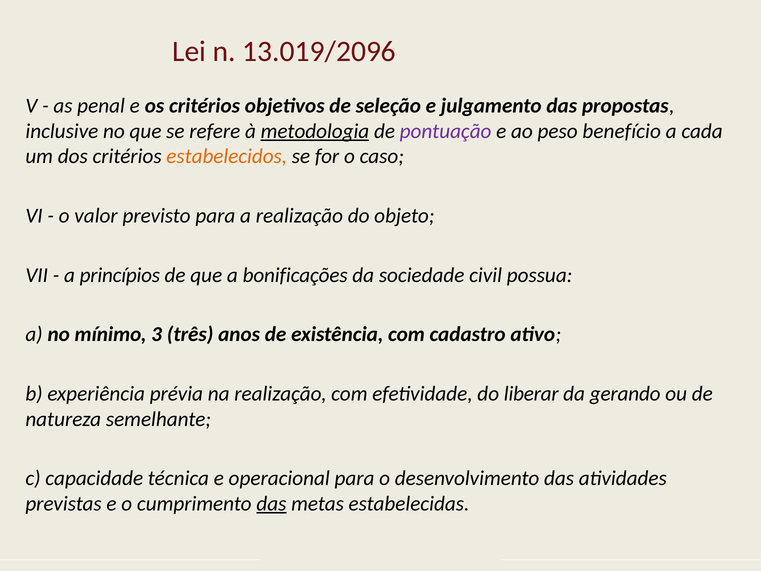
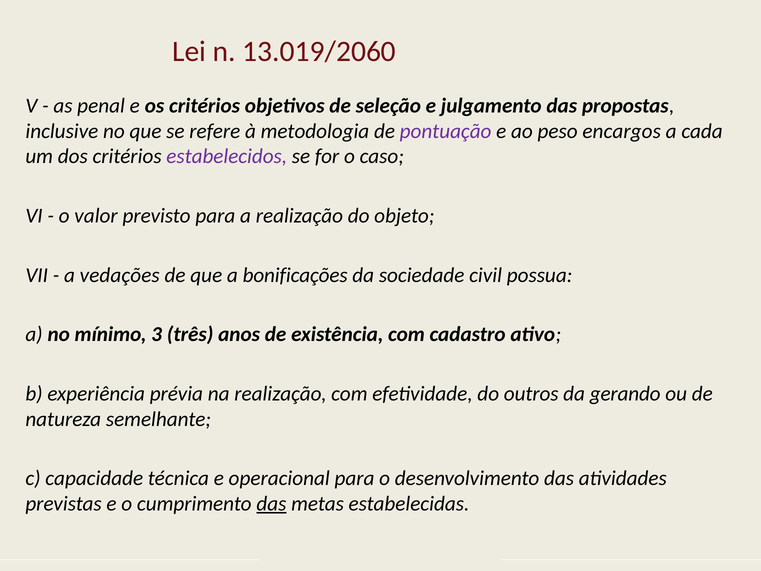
13.019/2096: 13.019/2096 -> 13.019/2060 (319, 51)
metodologia underline: present -> none (315, 131)
benefício: benefício -> encargos (622, 131)
estabelecidos colour: orange -> purple (227, 156)
princípios: princípios -> vedações (120, 275)
liberar: liberar -> outros (531, 393)
